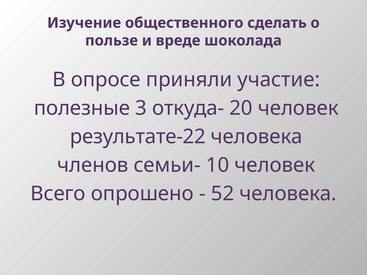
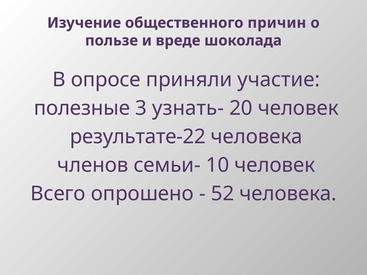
сделать: сделать -> причин (277, 23)
откуда-: откуда- -> узнать- (188, 108)
